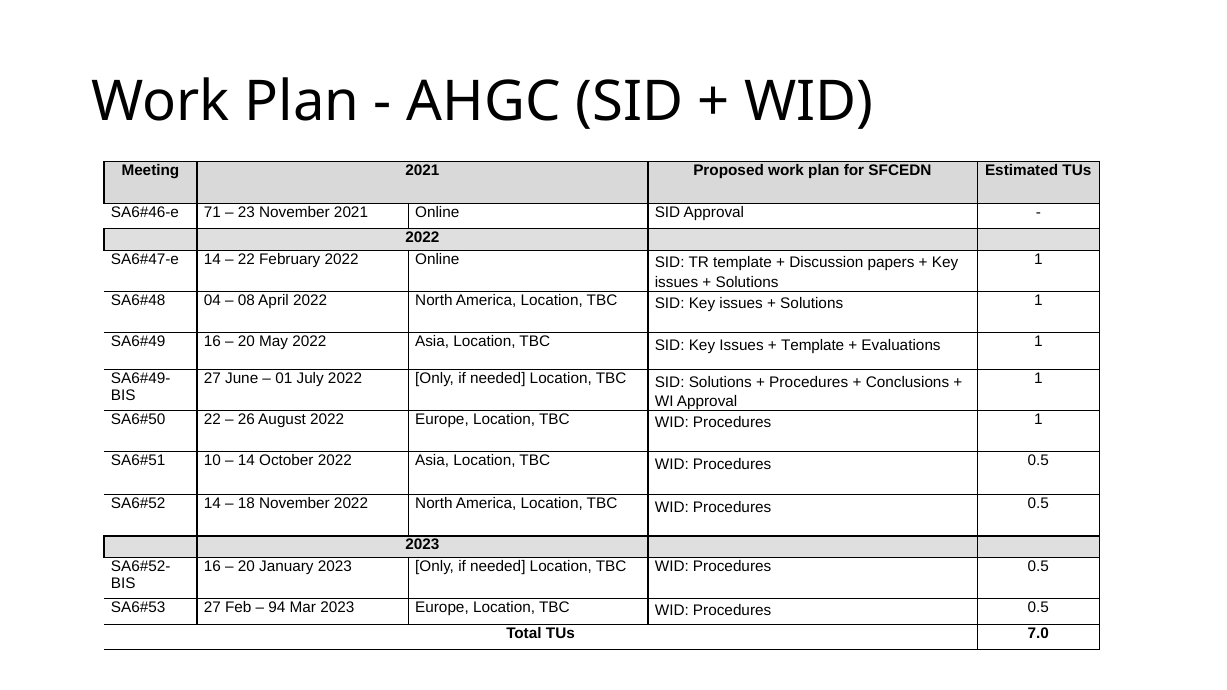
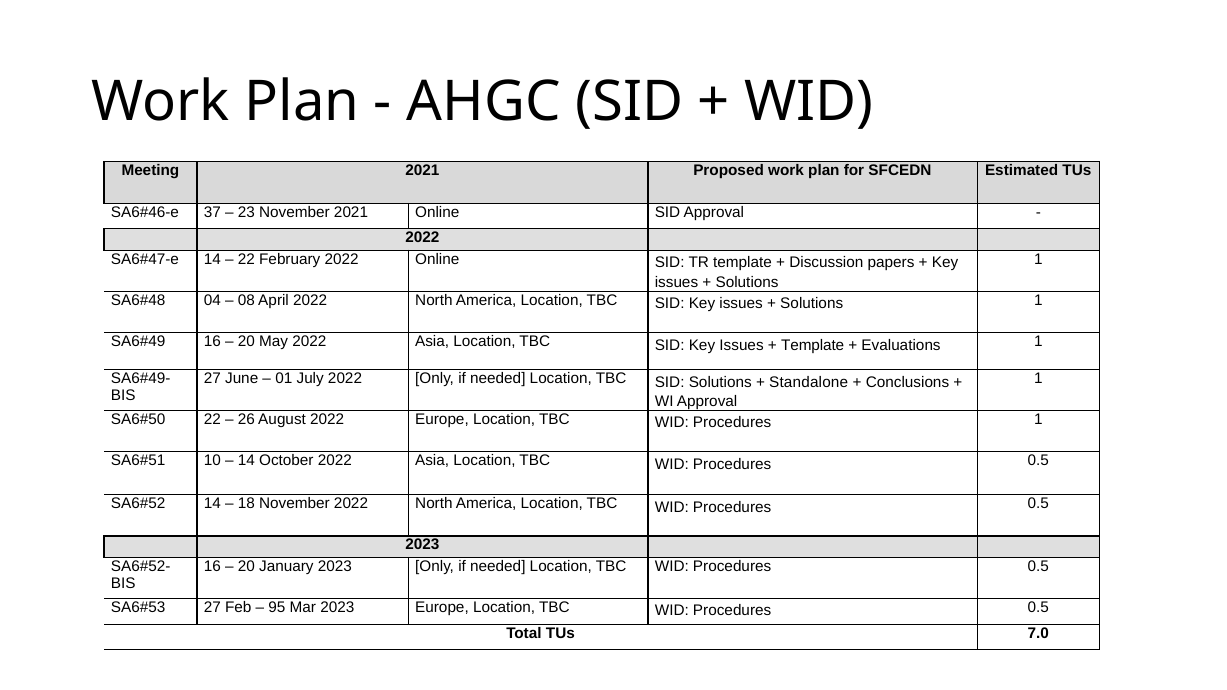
71: 71 -> 37 (212, 212)
Procedures: Procedures -> Standalone (809, 382)
94: 94 -> 95 (277, 608)
